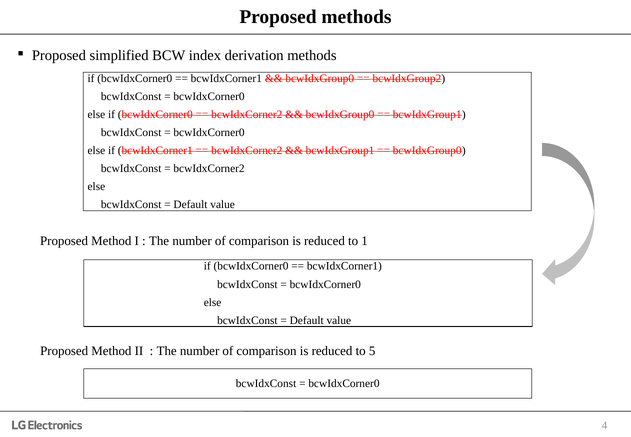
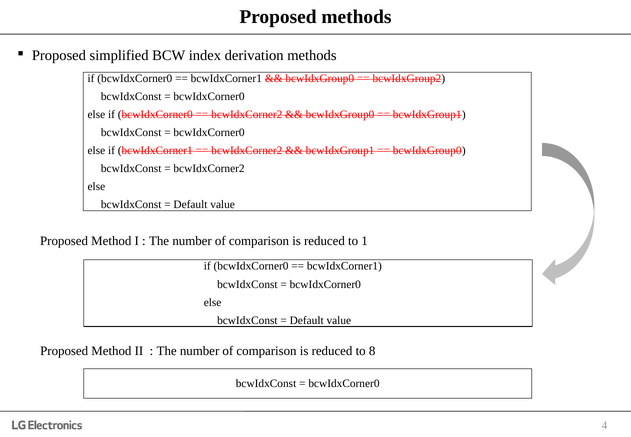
5: 5 -> 8 (372, 351)
